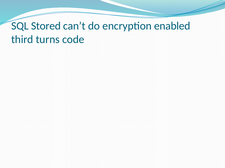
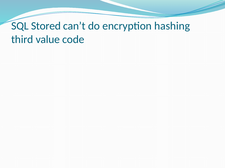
enabled: enabled -> hashing (172, 26)
turns: turns -> value (48, 39)
